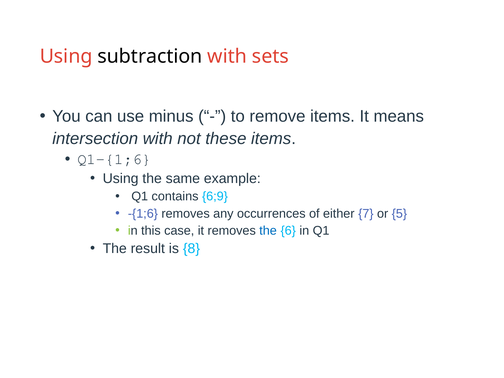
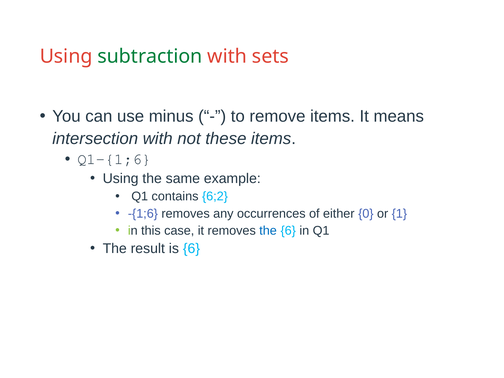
subtraction colour: black -> green (150, 57)
6;9: 6;9 -> 6;2 (215, 196)
7: 7 -> 0 (366, 214)
5: 5 -> 1 (399, 214)
is 8: 8 -> 6 (191, 249)
